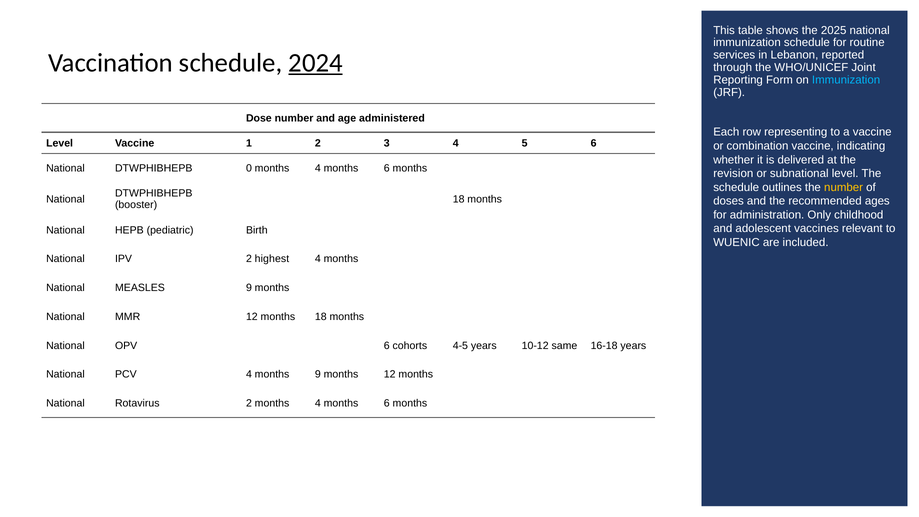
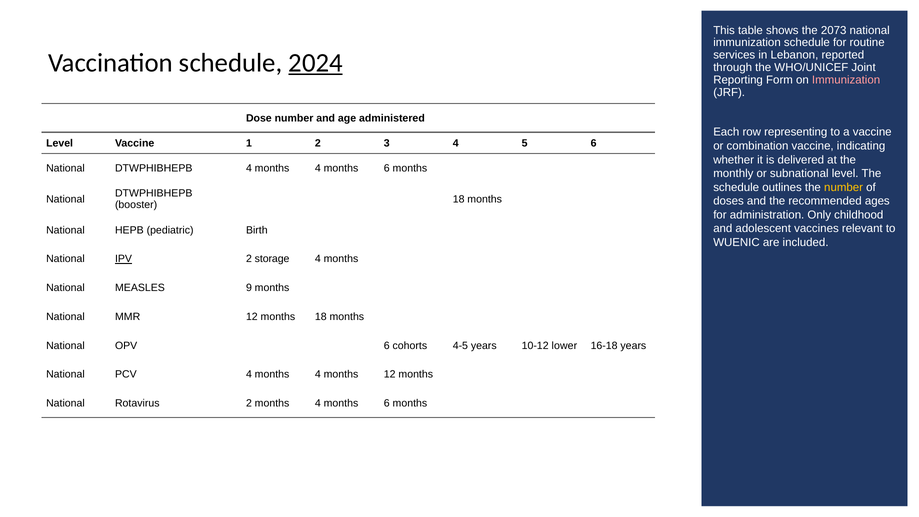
2025: 2025 -> 2073 (834, 30)
Immunization colour: light blue -> pink (846, 80)
DTWPHIBHEPB 0: 0 -> 4 (249, 168)
revision: revision -> monthly (733, 173)
IPV underline: none -> present (124, 259)
highest: highest -> storage (272, 259)
same: same -> lower (564, 346)
PCV 4 months 9: 9 -> 4 (318, 374)
